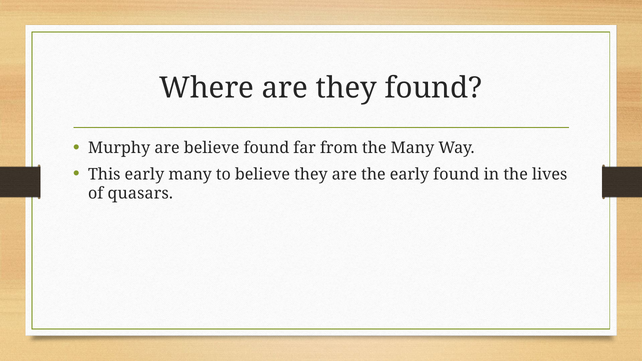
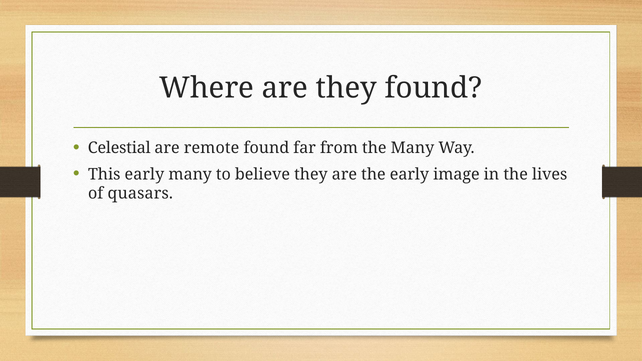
Murphy: Murphy -> Celestial (119, 148)
are believe: believe -> remote (212, 148)
early found: found -> image (456, 174)
